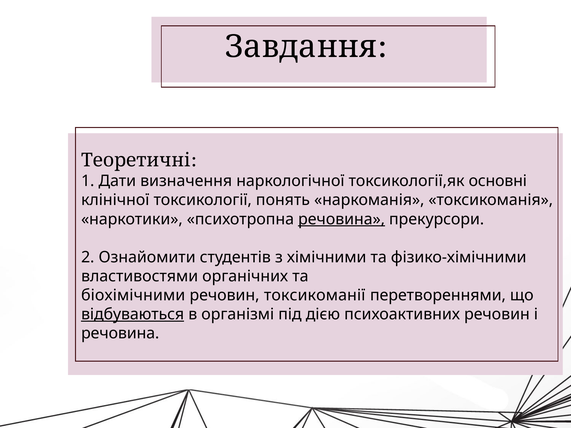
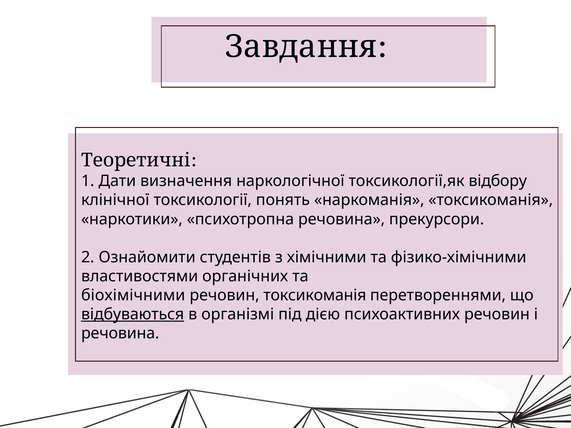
основні: основні -> відбору (498, 181)
речовина underline: present -> none (342, 219)
речовин токсикоманії: токсикоманії -> токсикоманія (315, 295)
